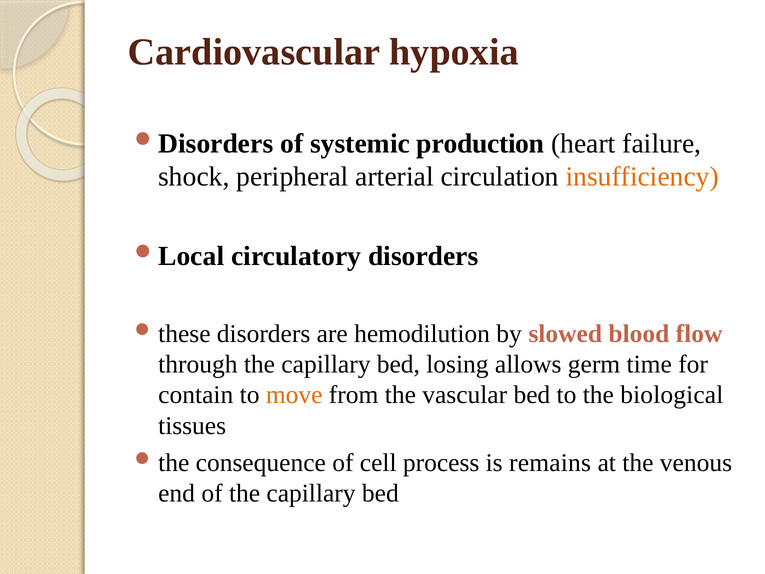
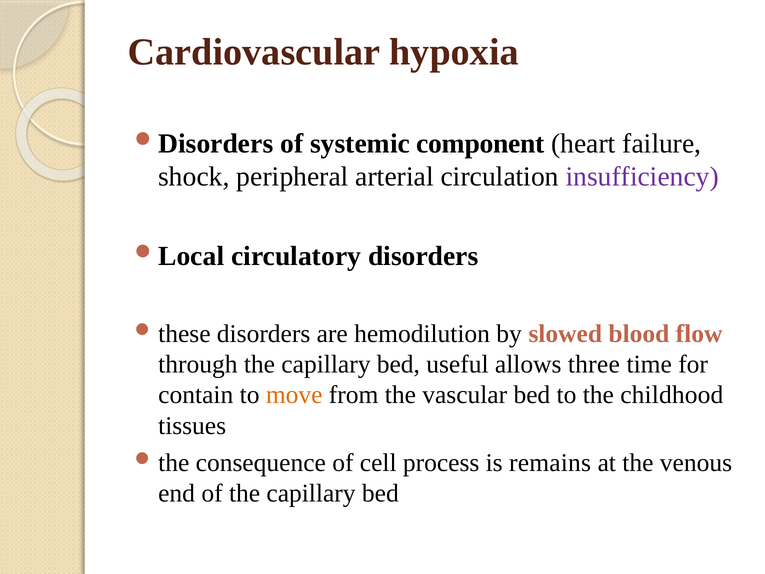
production: production -> component (480, 143)
insufficiency colour: orange -> purple (642, 177)
losing: losing -> useful (457, 364)
germ: germ -> three (594, 364)
biological: biological -> childhood (672, 395)
